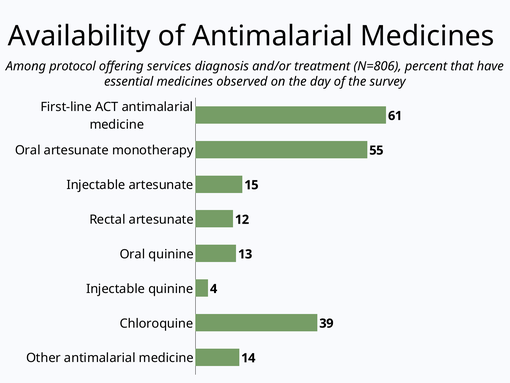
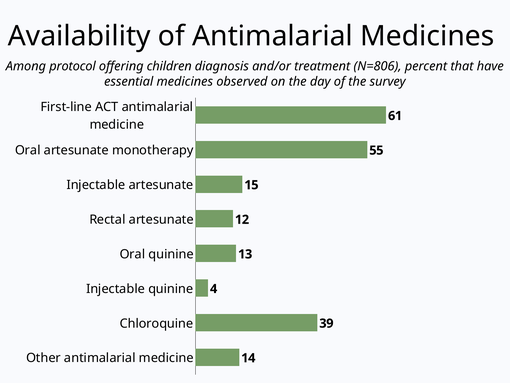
services: services -> children (169, 66)
